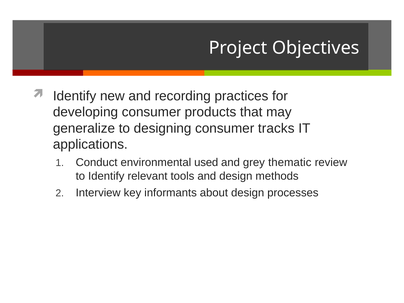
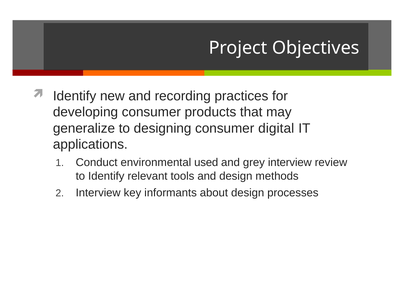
tracks: tracks -> digital (276, 128)
grey thematic: thematic -> interview (290, 162)
